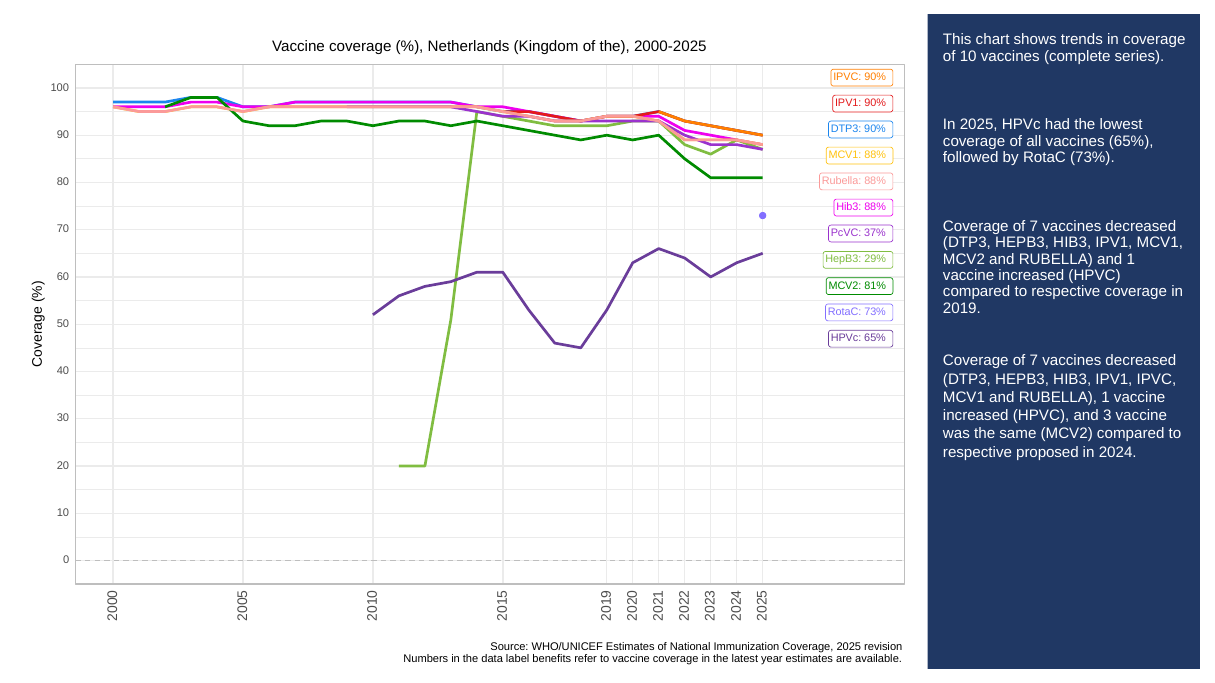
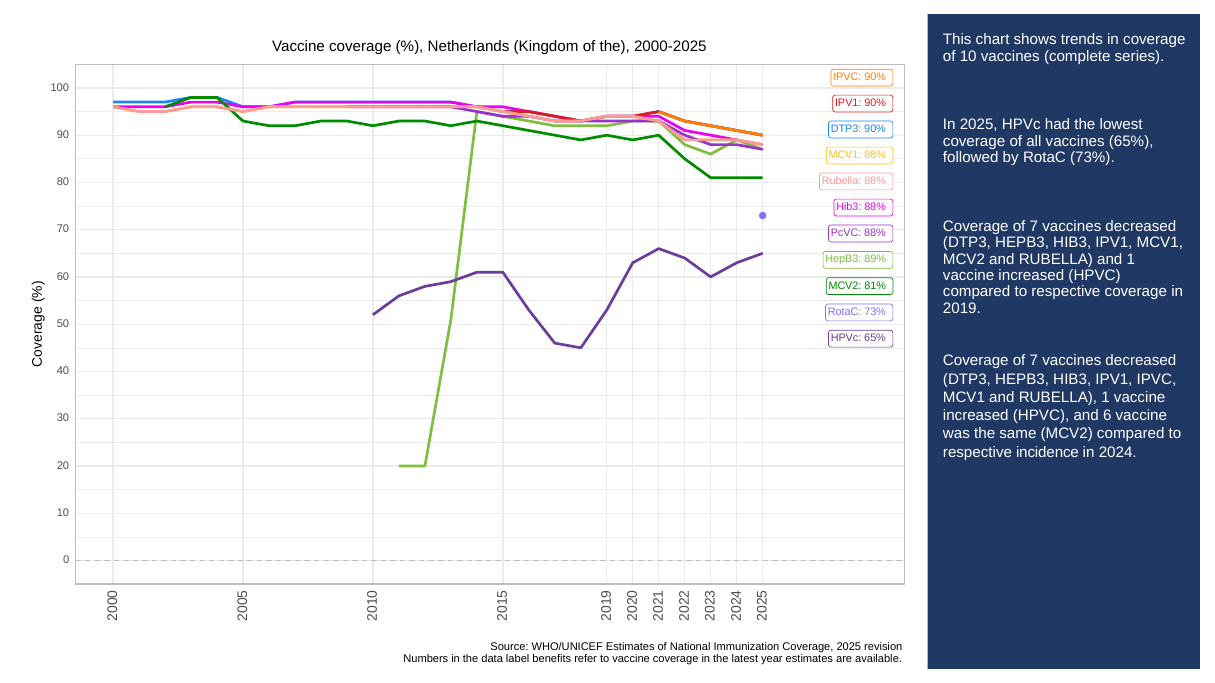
PcVC 37%: 37% -> 88% (875, 233)
29%: 29% -> 89% (875, 259)
and 3: 3 -> 6 (1107, 416)
proposed: proposed -> incidence (1047, 452)
